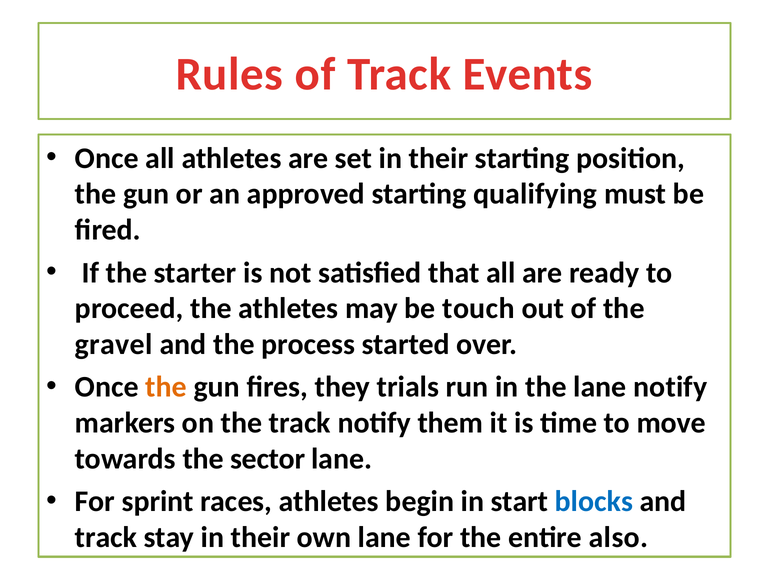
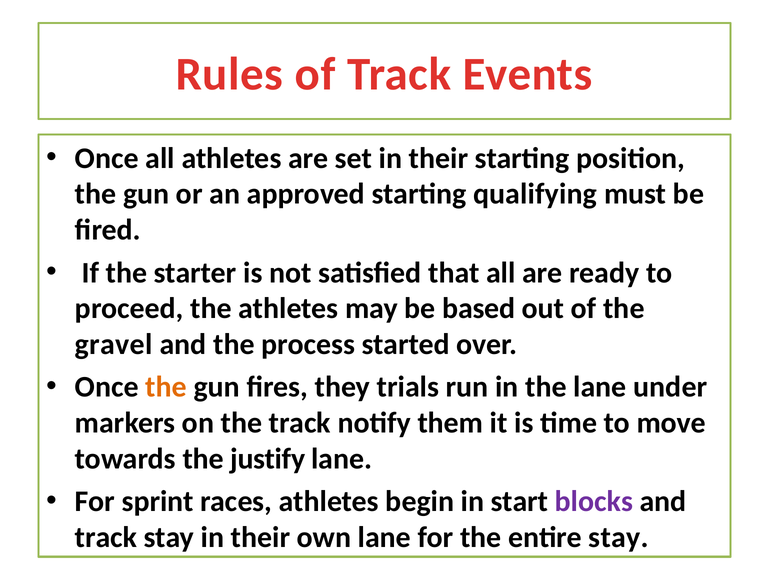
touch: touch -> based (479, 309)
lane notify: notify -> under (670, 388)
sector: sector -> justify (268, 459)
blocks colour: blue -> purple (594, 502)
entire also: also -> stay (619, 538)
